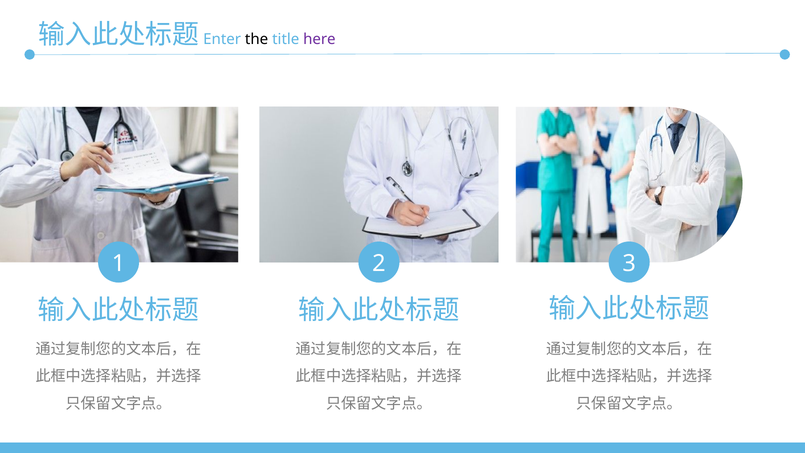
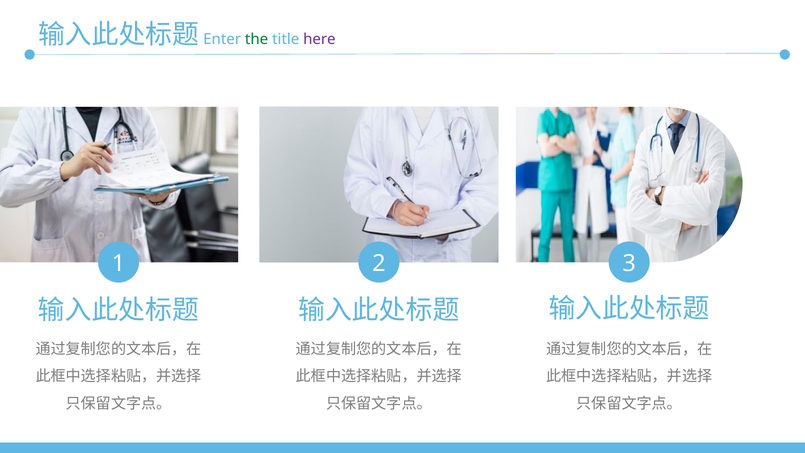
the colour: black -> green (257, 39)
